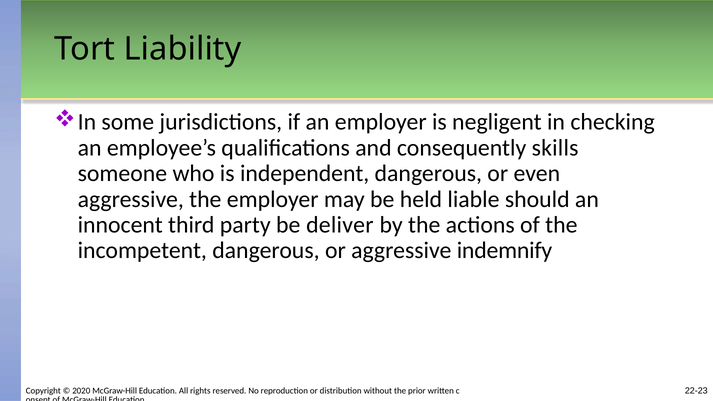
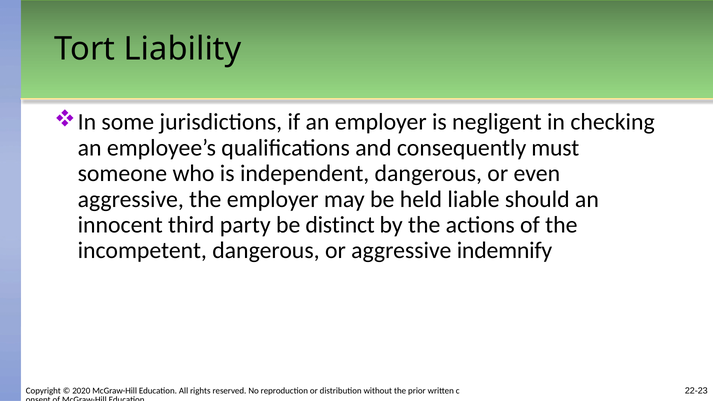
skills: skills -> must (555, 148)
deliver: deliver -> distinct (340, 225)
